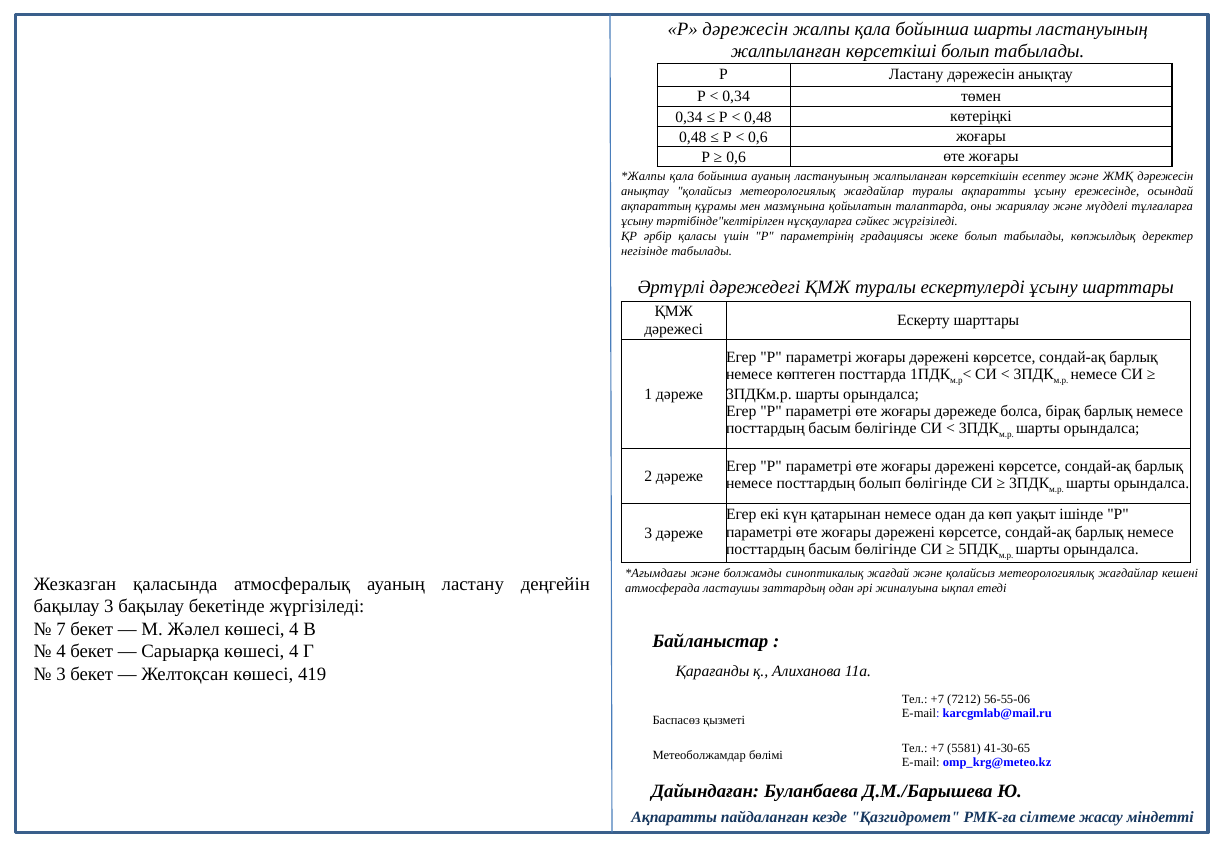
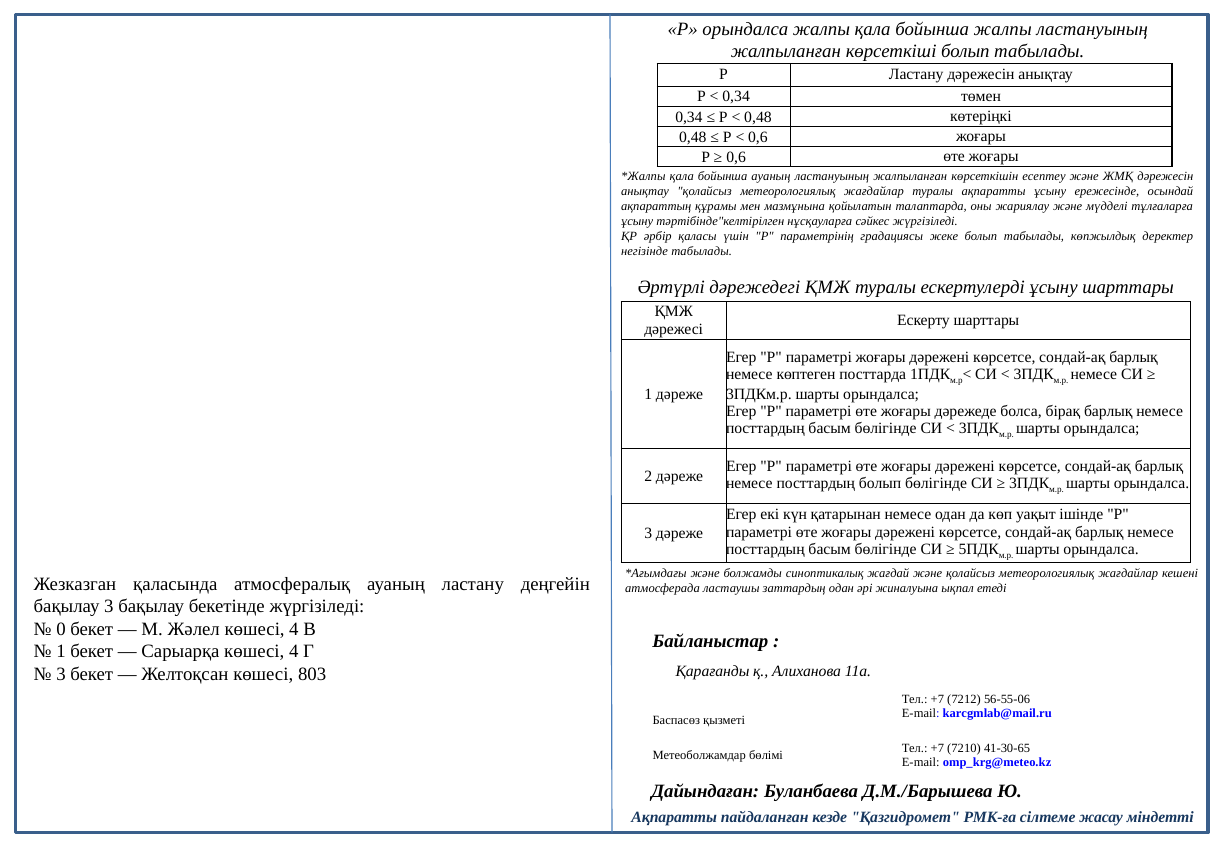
Р дәрежесін: дәрежесін -> орындалса (745, 29)
бойынша шарты: шарты -> жалпы (1003, 29)
7: 7 -> 0 (61, 629)
4: 4 -> 1 (61, 652)
419: 419 -> 803 (312, 675)
5581: 5581 -> 7210 (964, 749)
